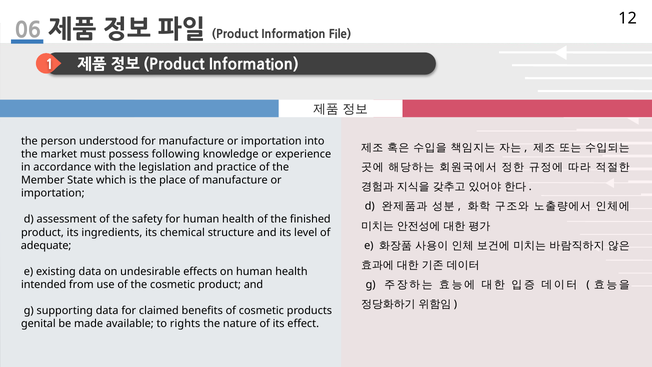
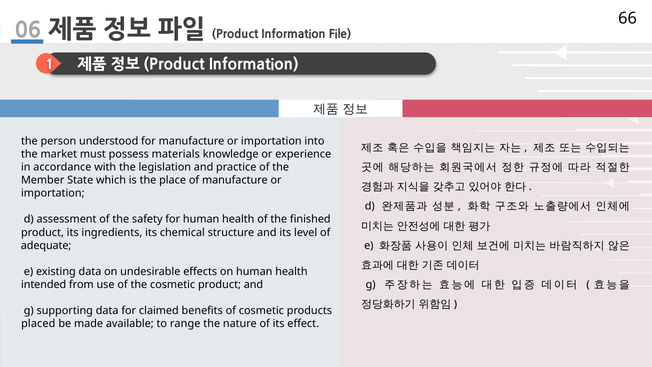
12: 12 -> 66 (628, 18)
following: following -> materials (176, 154)
genital: genital -> placed (38, 324)
rights: rights -> range (185, 324)
